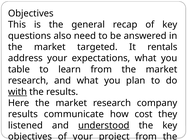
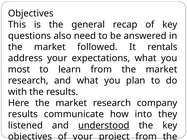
targeted: targeted -> followed (97, 47)
table: table -> most (19, 70)
with underline: present -> none (18, 92)
cost: cost -> into (143, 114)
